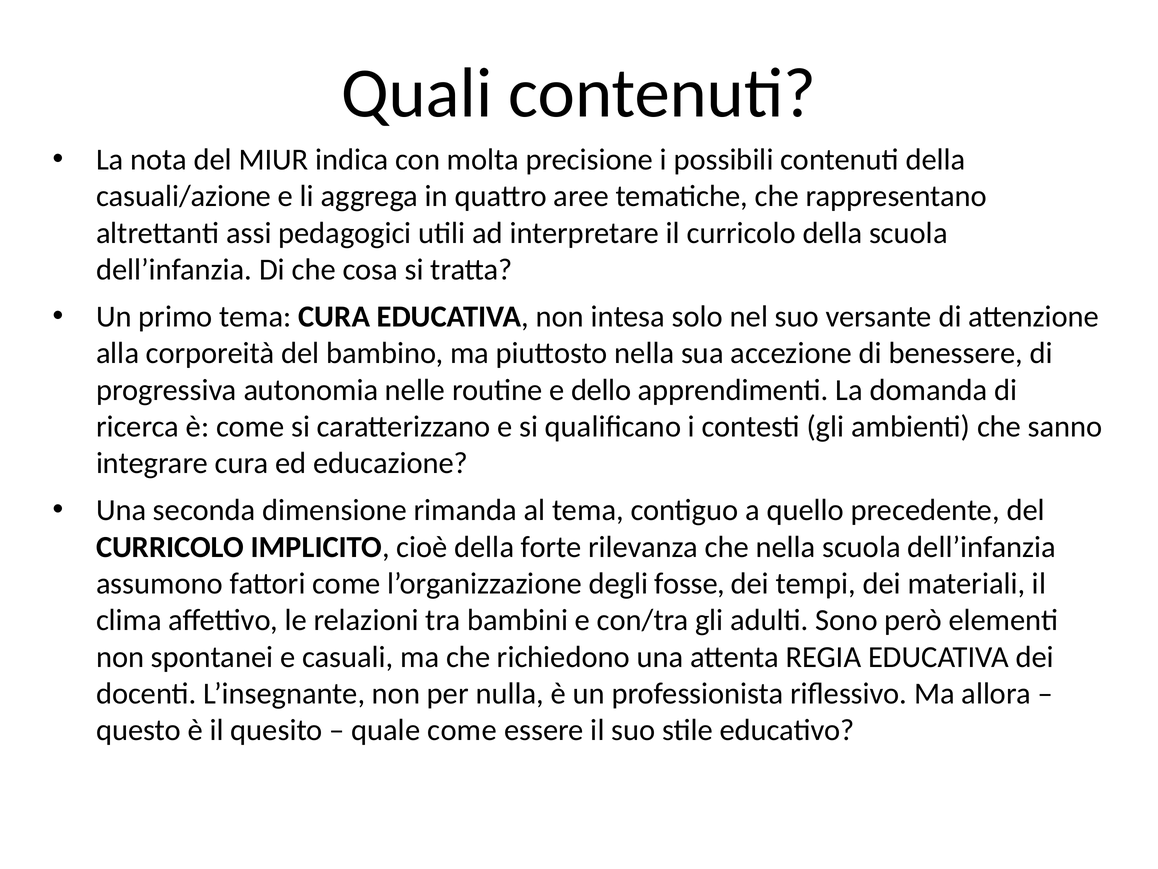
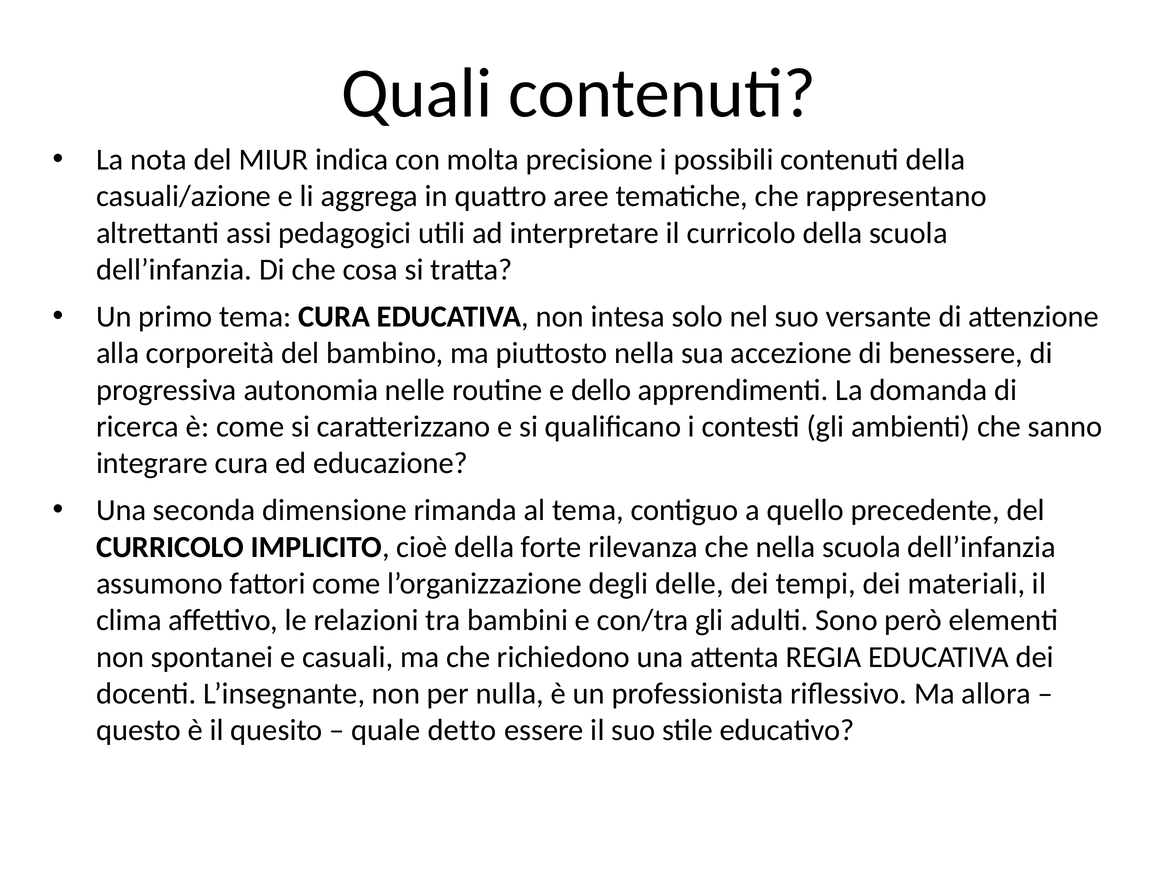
fosse: fosse -> delle (689, 583)
quale come: come -> detto (462, 730)
